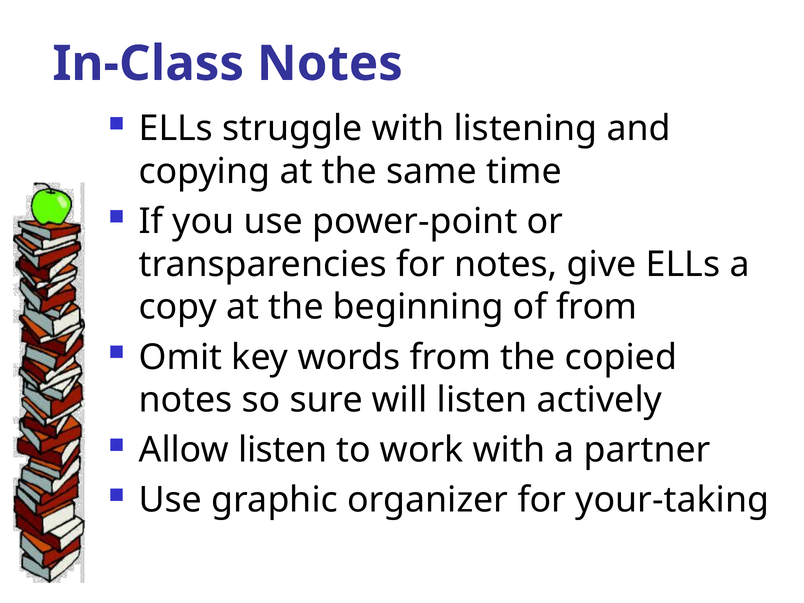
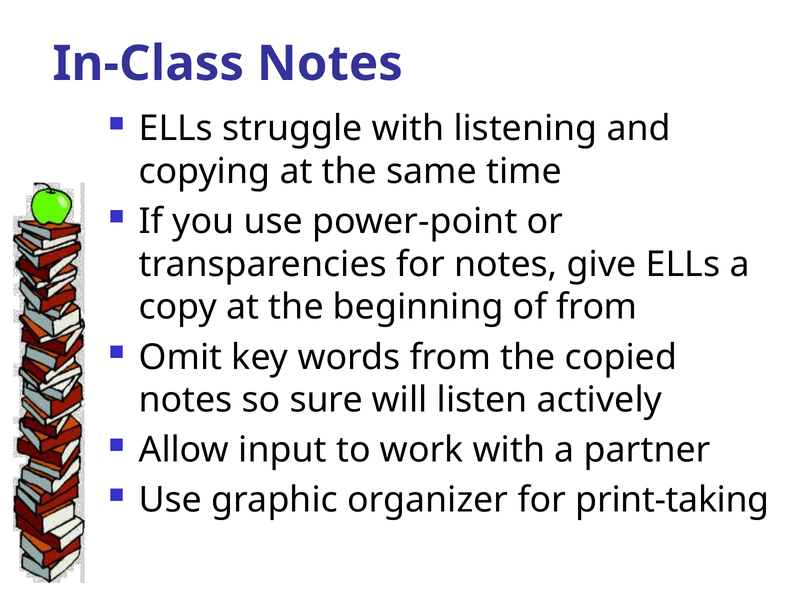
Allow listen: listen -> input (282, 450)
your-taking: your-taking -> print-taking (672, 500)
